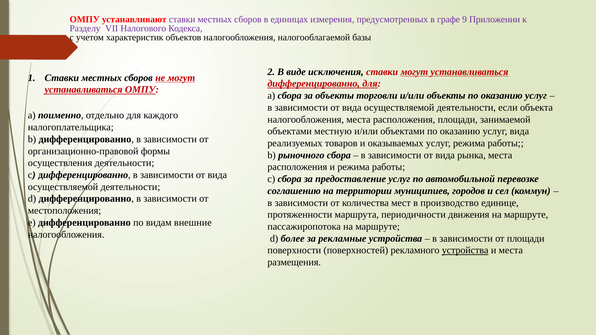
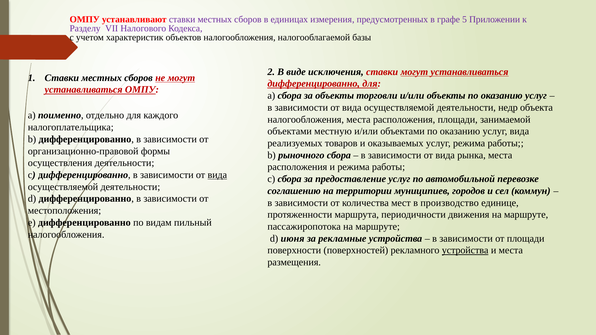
9: 9 -> 5 (465, 20)
если: если -> недр (508, 108)
вида underline: none -> present (217, 175)
внешние: внешние -> пильный (193, 223)
более: более -> июня (293, 239)
